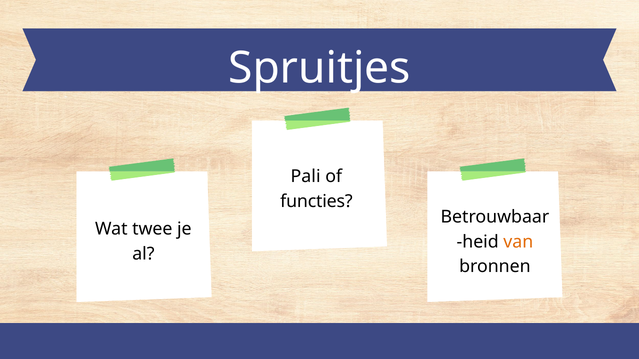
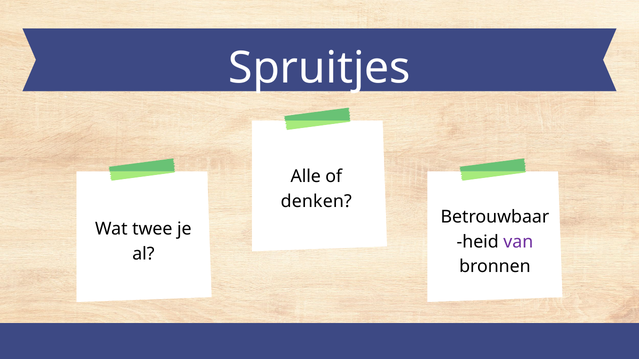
Pali: Pali -> Alle (306, 177)
functies: functies -> denken (316, 202)
van colour: orange -> purple (518, 242)
